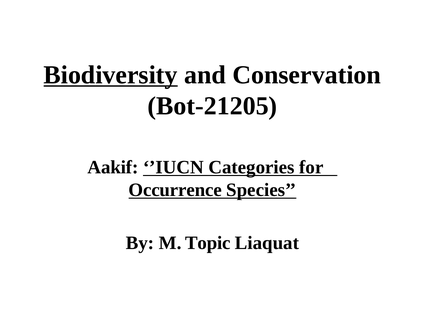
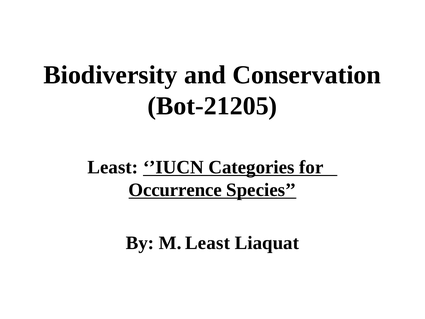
Biodiversity underline: present -> none (111, 75)
Aakif: Aakif -> Least (113, 167)
M Topic: Topic -> Least (208, 243)
